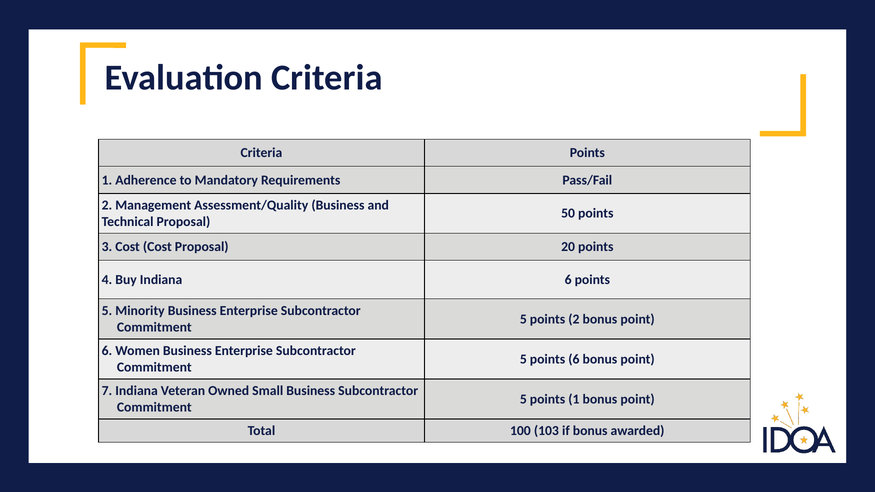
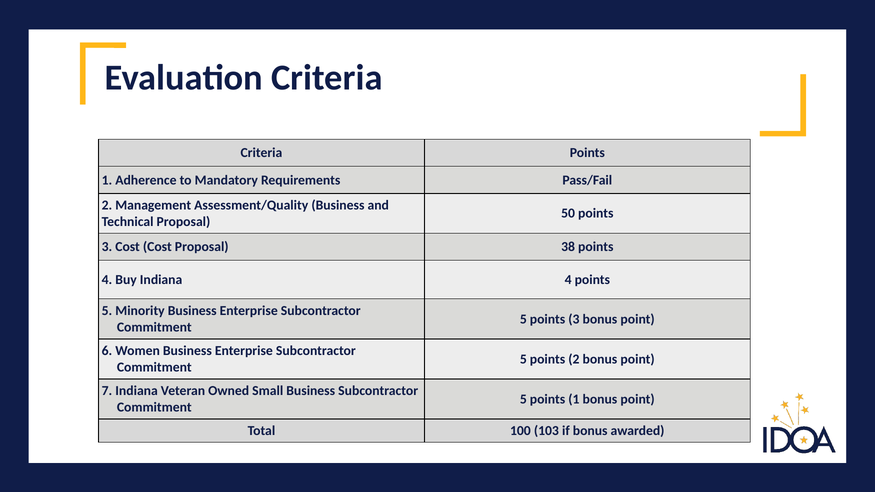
20: 20 -> 38 (568, 247)
Indiana 6: 6 -> 4 (568, 280)
5 points 2: 2 -> 3 (574, 319)
points 6: 6 -> 2 (574, 359)
